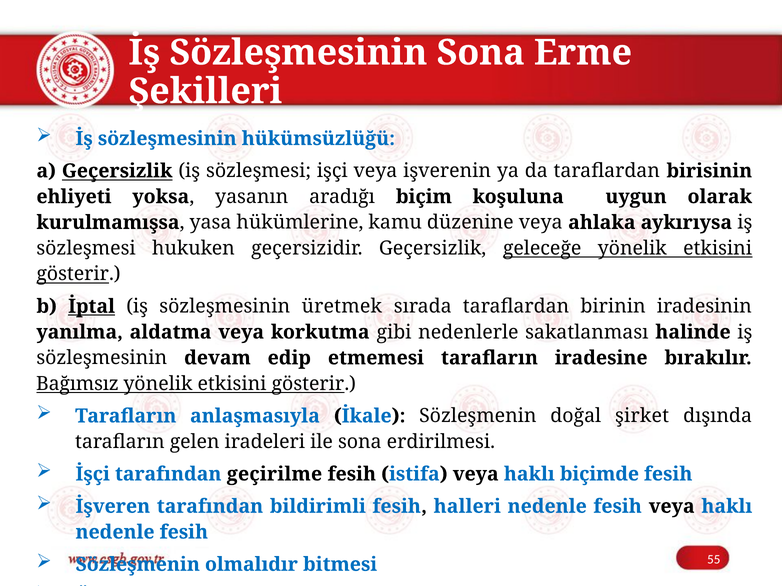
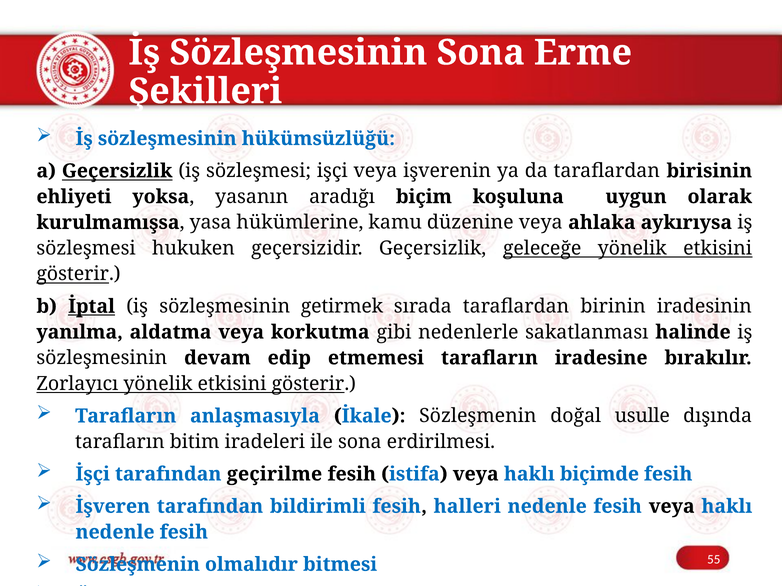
üretmek: üretmek -> getirmek (342, 307)
Bağımsız: Bağımsız -> Zorlayıcı (77, 384)
şirket: şirket -> usulle (642, 416)
gelen: gelen -> bitim (195, 442)
